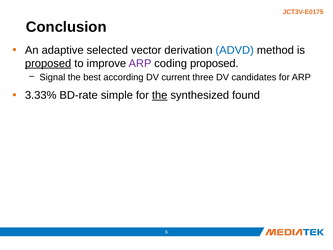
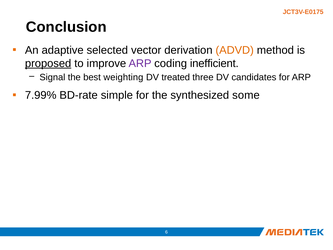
ADVD colour: blue -> orange (235, 50)
coding proposed: proposed -> inefficient (214, 63)
according: according -> weighting (123, 77)
current: current -> treated (176, 77)
3.33%: 3.33% -> 7.99% (41, 95)
the underline: present -> none (160, 95)
found: found -> some (246, 95)
